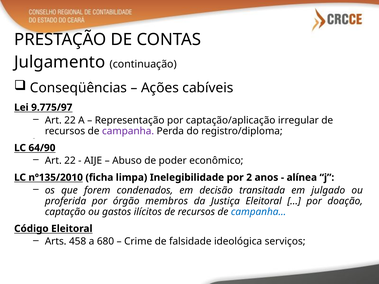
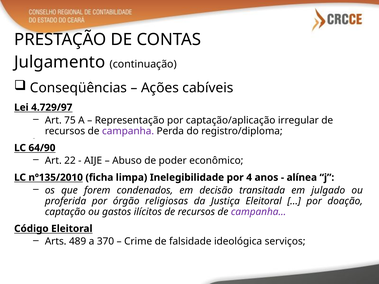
9.775/97: 9.775/97 -> 4.729/97 (52, 108)
22: 22 -> 75 (70, 120)
2: 2 -> 4 (249, 178)
membros: membros -> religiosas (167, 201)
campanha colour: blue -> purple (259, 212)
458: 458 -> 489 (78, 242)
680: 680 -> 370 (105, 242)
